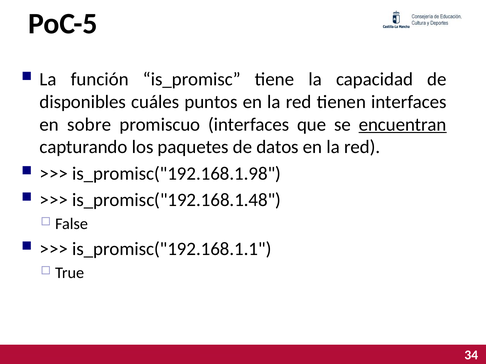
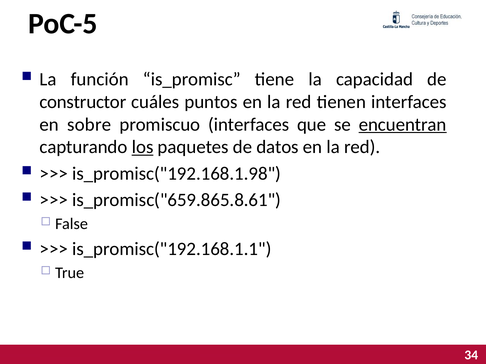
disponibles: disponibles -> constructor (83, 102)
los underline: none -> present (143, 147)
is_promisc("192.168.1.48: is_promisc("192.168.1.48 -> is_promisc("659.865.8.61 (177, 200)
